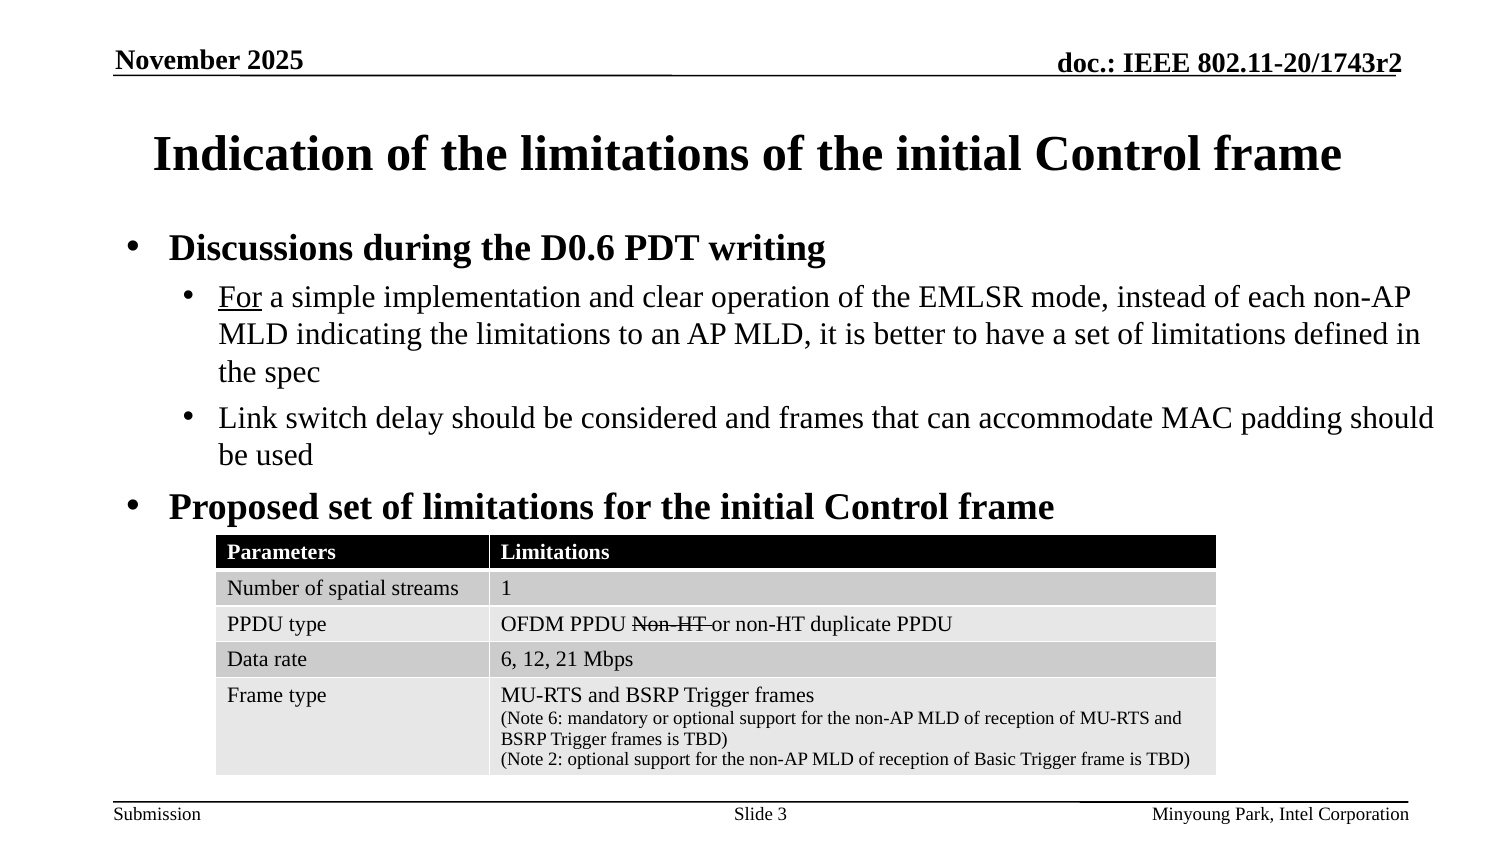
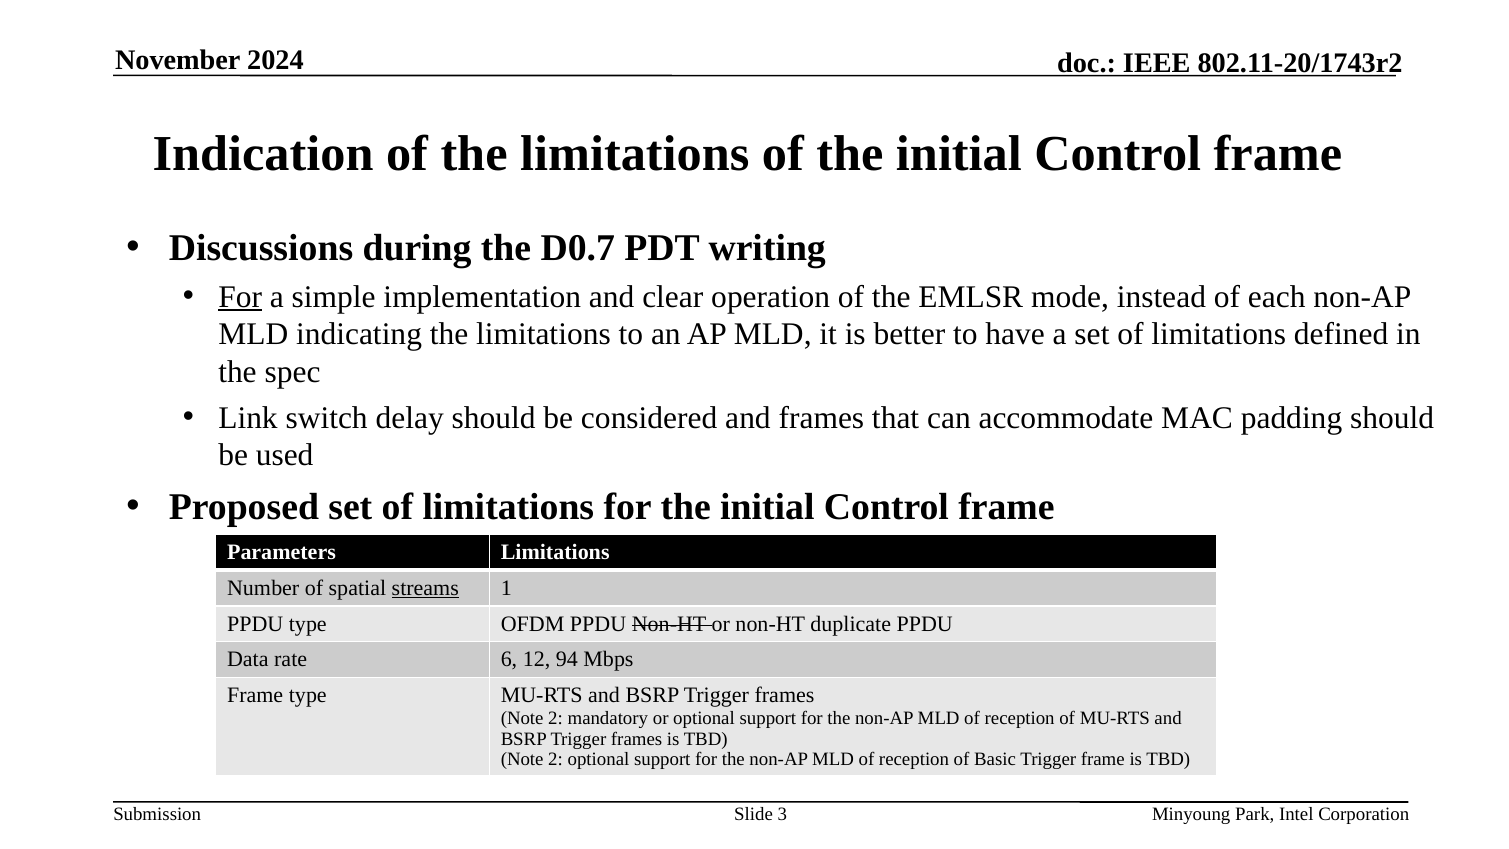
2025: 2025 -> 2024 (275, 60)
D0.6: D0.6 -> D0.7 (578, 248)
streams underline: none -> present (425, 588)
21: 21 -> 94 (567, 659)
6: 6 -> 2 (556, 718)
